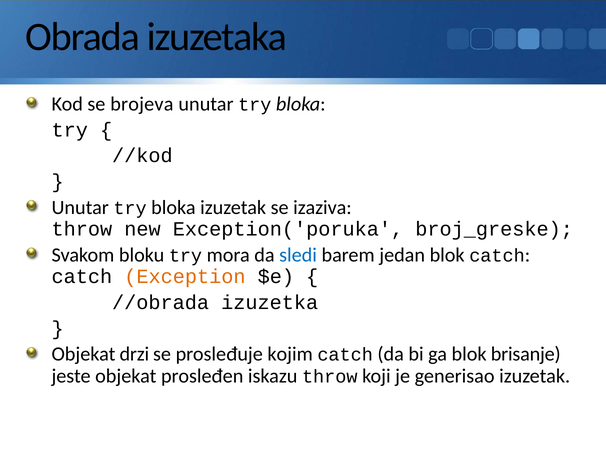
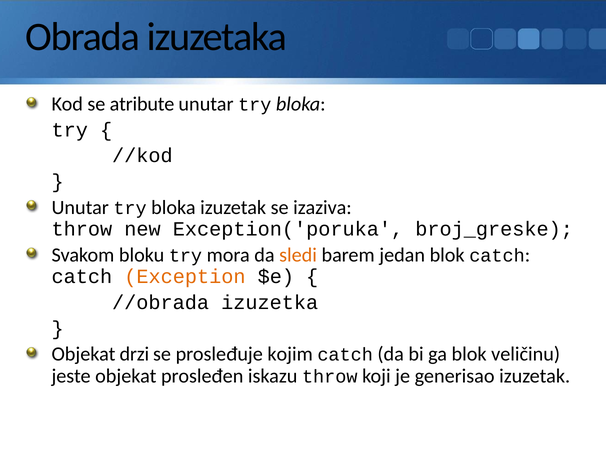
brojeva: brojeva -> atribute (142, 104)
sledi colour: blue -> orange (298, 255)
brisanje: brisanje -> veličinu (526, 355)
